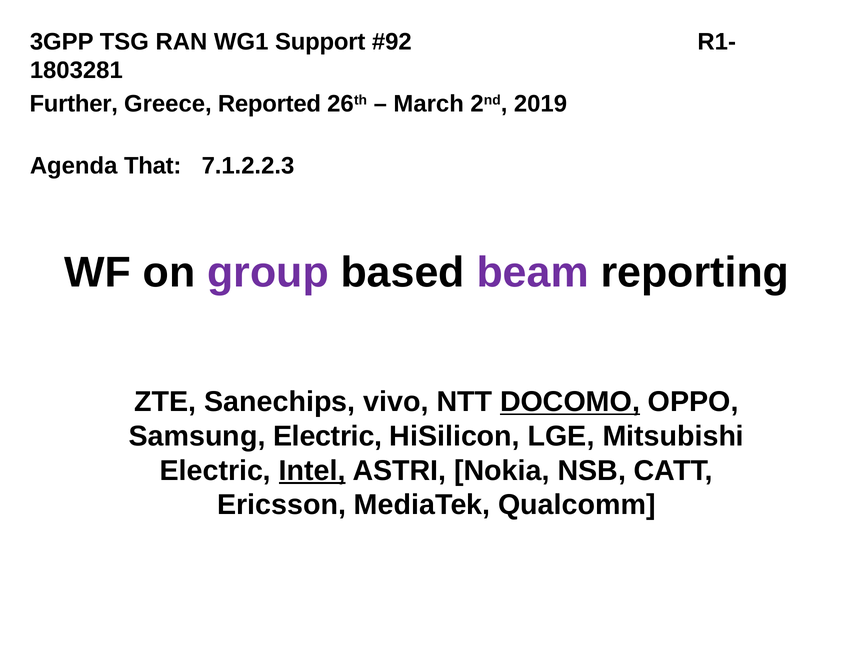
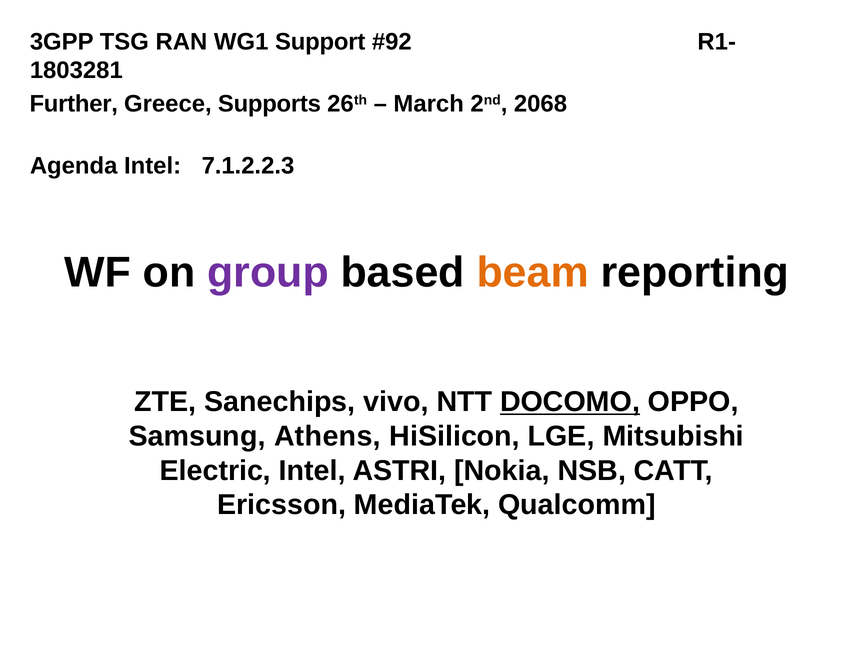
Reported: Reported -> Supports (269, 104)
2019: 2019 -> 2068 (540, 104)
Agenda That: That -> Intel (153, 166)
beam colour: purple -> orange (533, 272)
Samsung Electric: Electric -> Athens (327, 436)
Intel underline: present -> none (312, 470)
